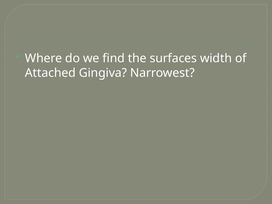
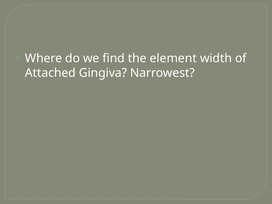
surfaces: surfaces -> element (173, 58)
